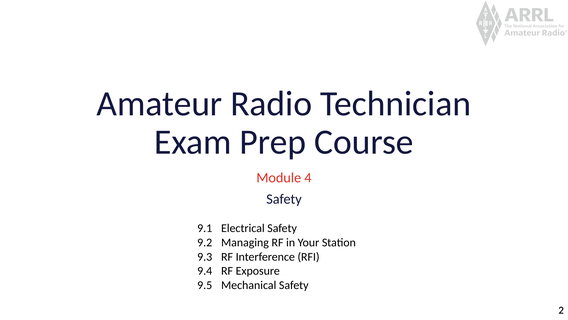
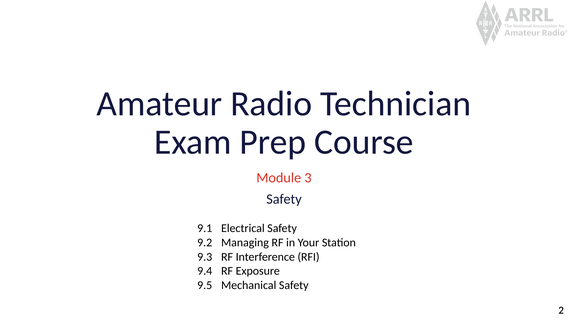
4: 4 -> 3 (308, 178)
